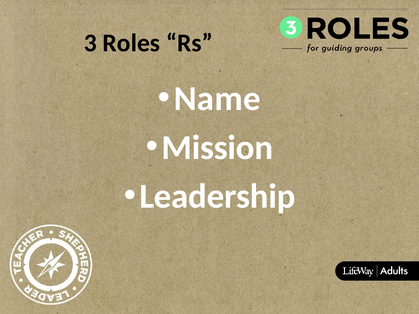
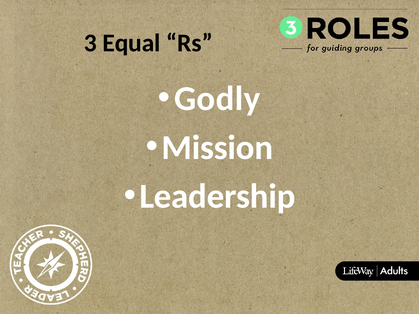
Roles: Roles -> Equal (131, 43)
Name: Name -> Godly (217, 99)
